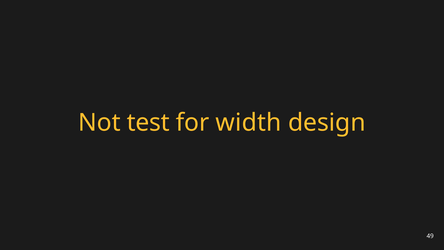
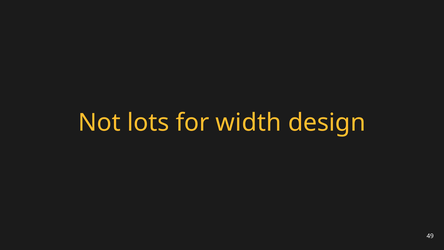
test: test -> lots (148, 122)
